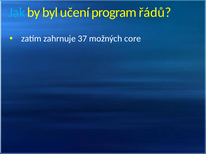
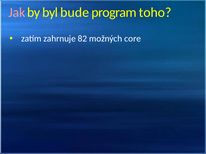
Jak colour: light blue -> pink (17, 13)
učení: učení -> bude (75, 13)
řádů: řádů -> toho (155, 13)
37: 37 -> 82 (82, 39)
